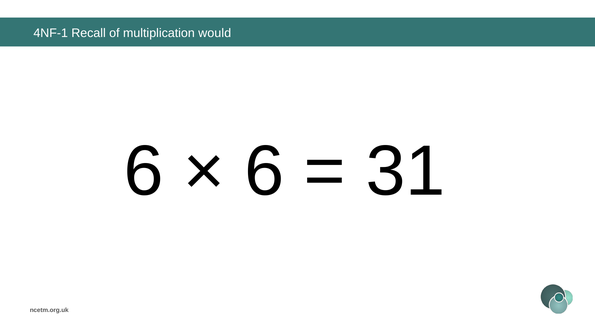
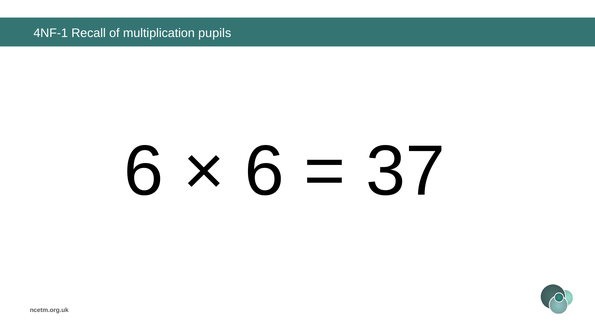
would: would -> pupils (215, 33)
31: 31 -> 37 (405, 172)
